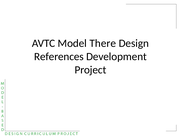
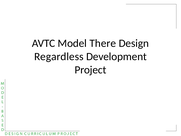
References: References -> Regardless (59, 56)
